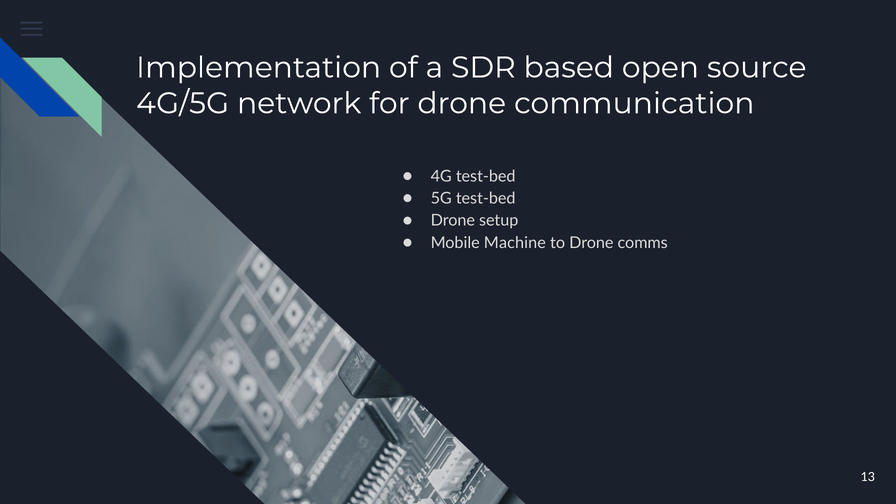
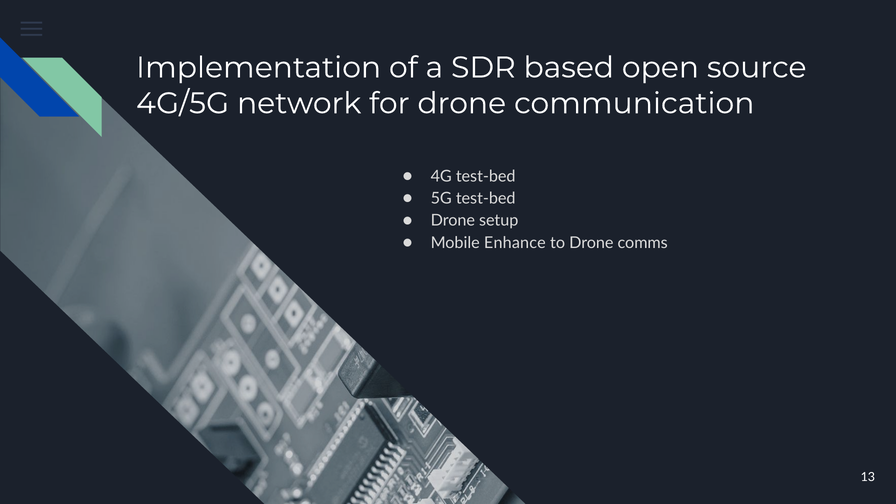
Machine: Machine -> Enhance (515, 243)
